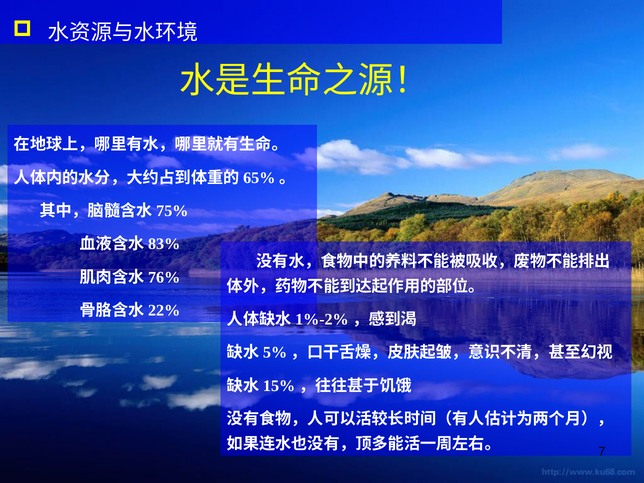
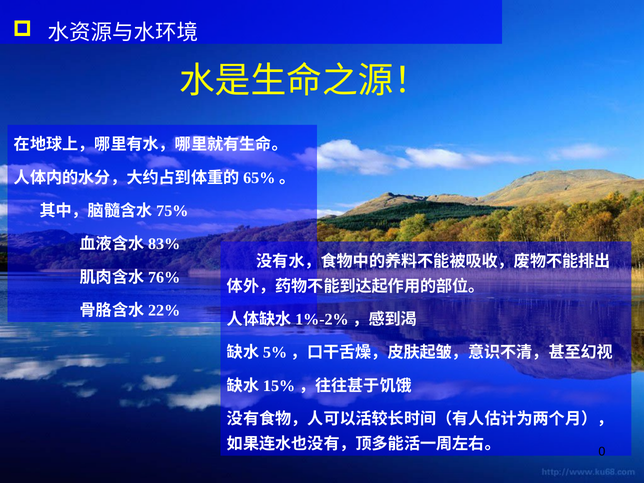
7: 7 -> 0 (602, 451)
